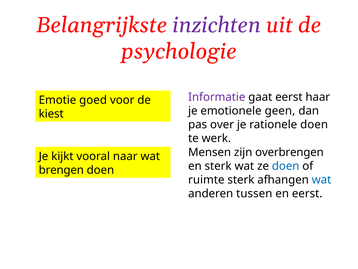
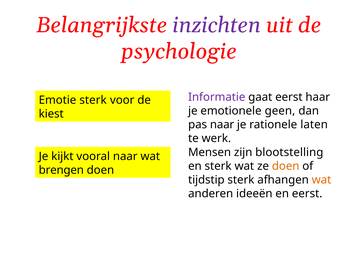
Emotie goed: goed -> sterk (93, 100)
pas over: over -> naar (222, 124)
rationele doen: doen -> laten (314, 124)
overbrengen: overbrengen -> blootstelling (289, 152)
doen colour: blue -> orange (286, 166)
ruimte: ruimte -> tijdstip (206, 180)
wat colour: blue -> orange (322, 180)
tussen: tussen -> ideeën (254, 193)
